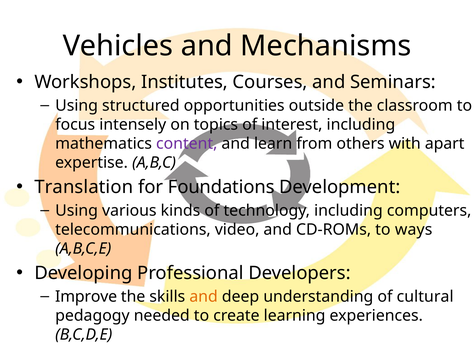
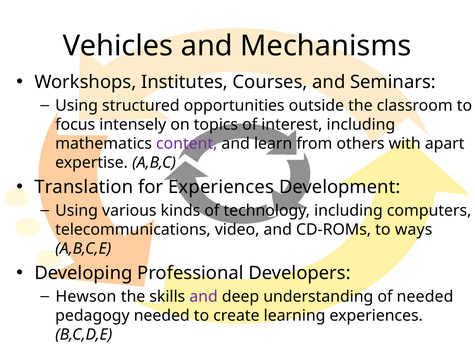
for Foundations: Foundations -> Experiences (221, 187)
Improve: Improve -> Hewson (86, 297)
and colour: orange -> purple (204, 297)
of cultural: cultural -> needed (425, 297)
